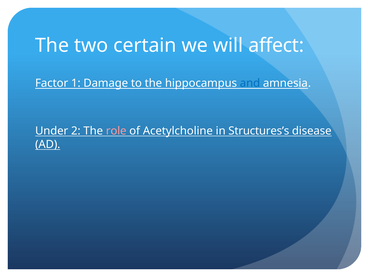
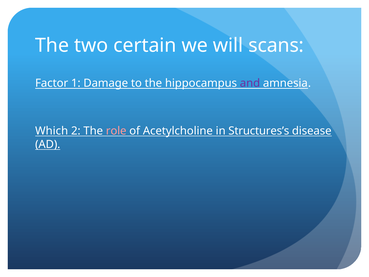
affect: affect -> scans (276, 45)
and colour: blue -> purple (250, 83)
Under: Under -> Which (52, 131)
